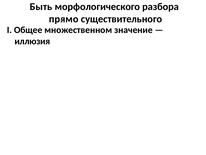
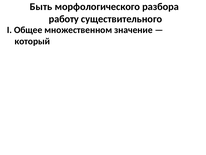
прямо: прямо -> работу (64, 19)
иллюзия: иллюзия -> который (32, 41)
